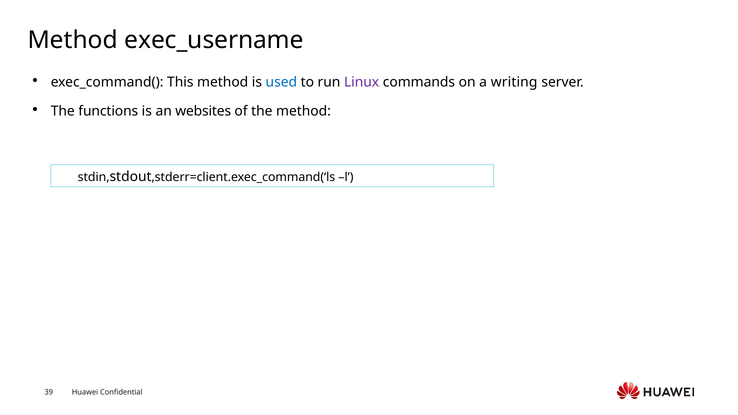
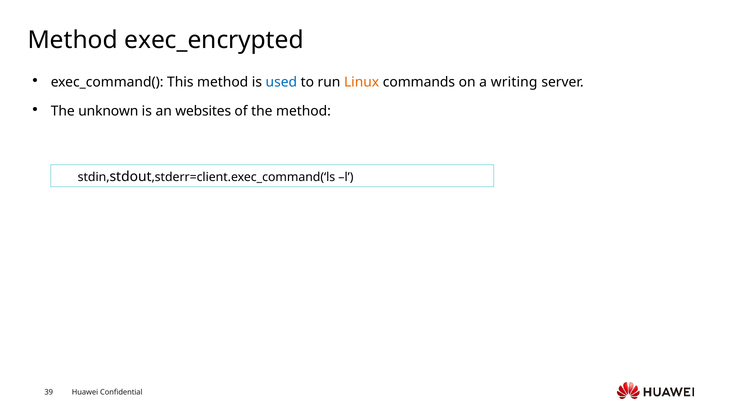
exec_username: exec_username -> exec_encrypted (214, 40)
Linux colour: purple -> orange (362, 82)
functions: functions -> unknown (108, 111)
